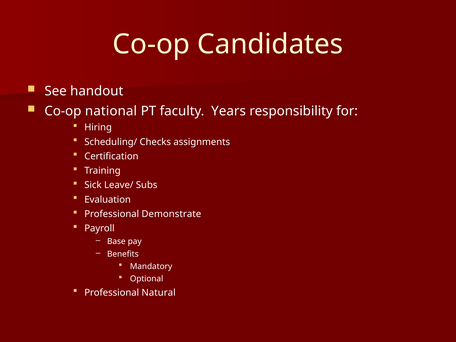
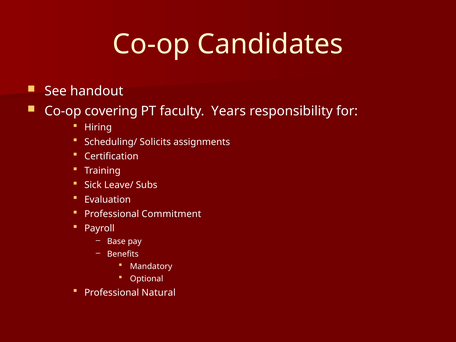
national: national -> covering (111, 111)
Checks: Checks -> Solicits (155, 142)
Demonstrate: Demonstrate -> Commitment (171, 214)
